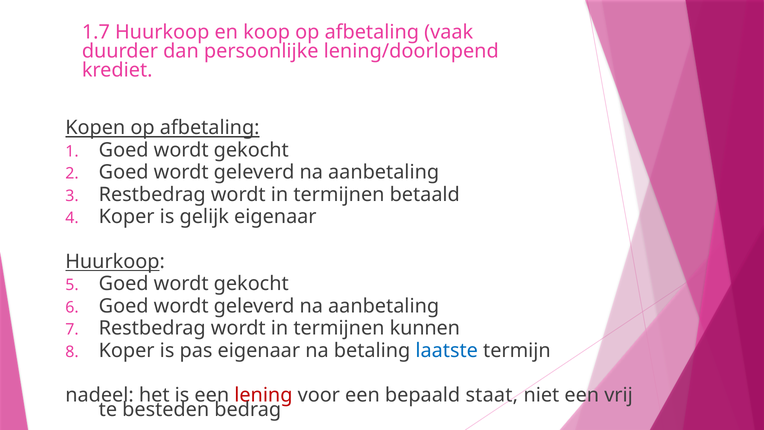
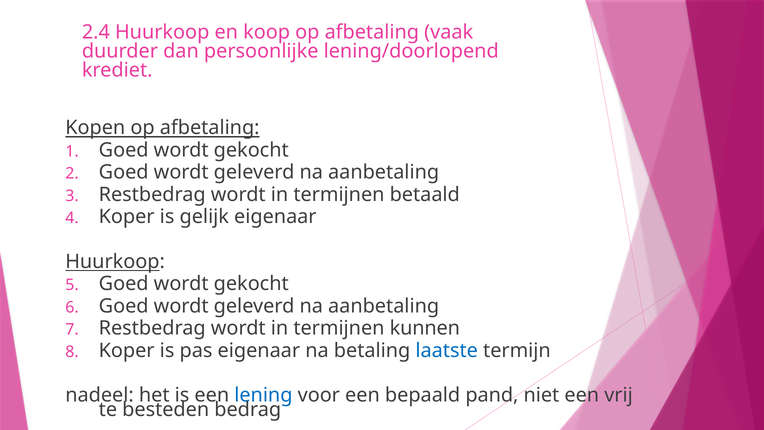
1.7: 1.7 -> 2.4 (96, 32)
lening colour: red -> blue (263, 395)
staat: staat -> pand (492, 395)
